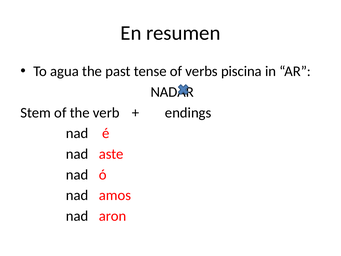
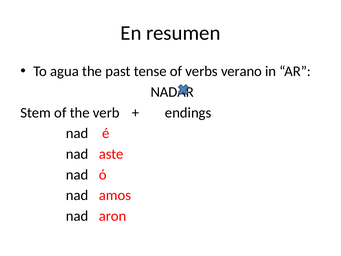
piscina: piscina -> verano (241, 71)
